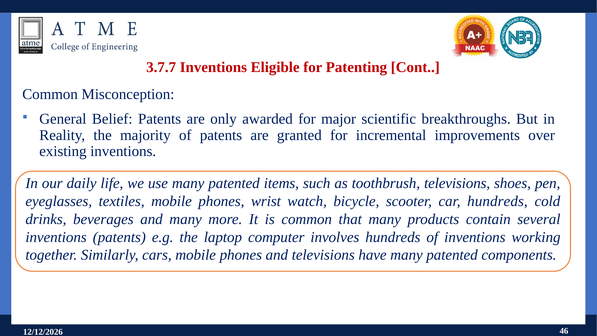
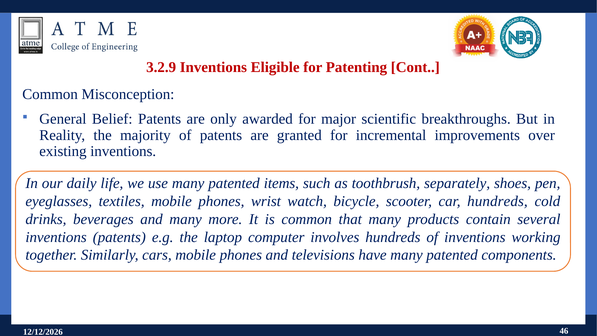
3.7.7: 3.7.7 -> 3.2.9 (161, 67)
toothbrush televisions: televisions -> separately (457, 183)
